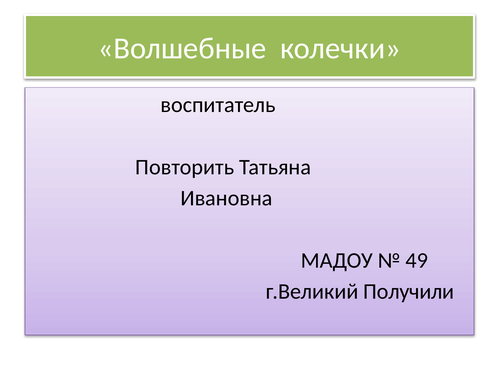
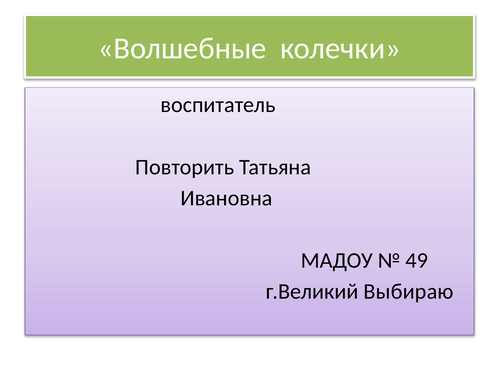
Получили: Получили -> Выбираю (409, 291)
